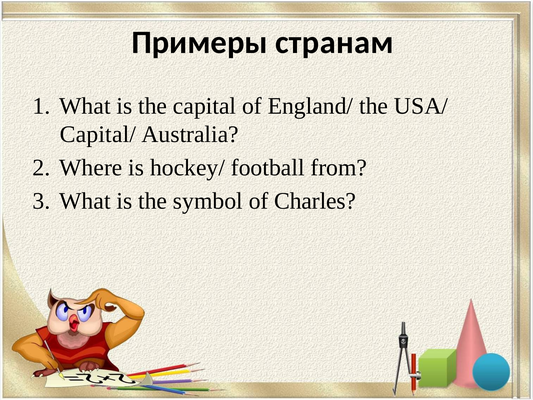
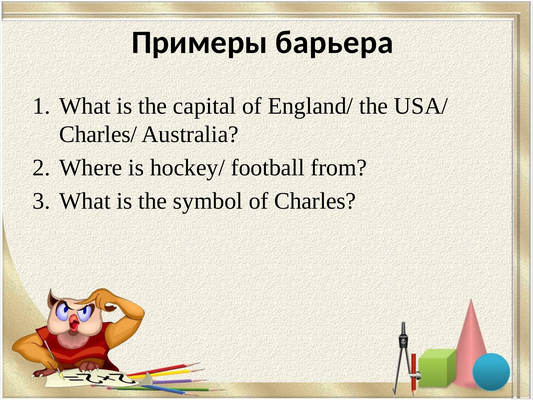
странам: странам -> барьера (334, 42)
Capital/: Capital/ -> Charles/ (98, 134)
